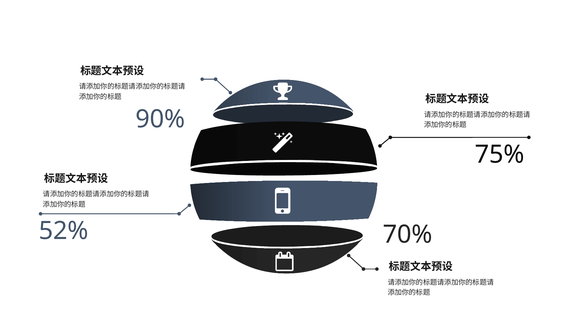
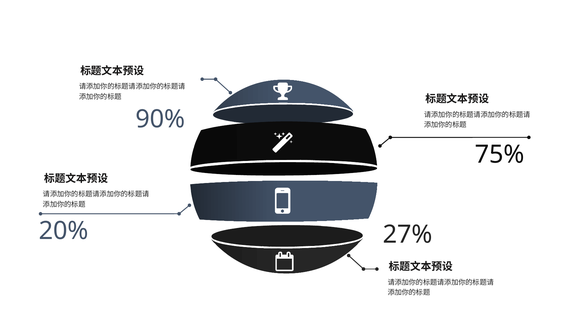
52%: 52% -> 20% (64, 231)
70%: 70% -> 27% (408, 234)
